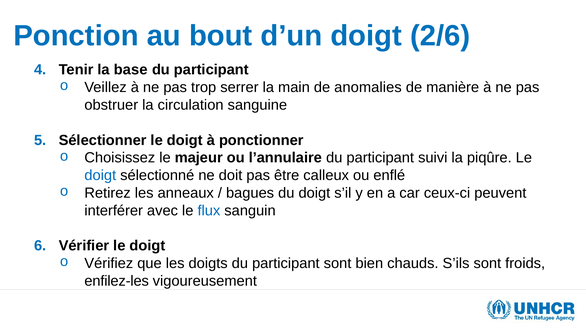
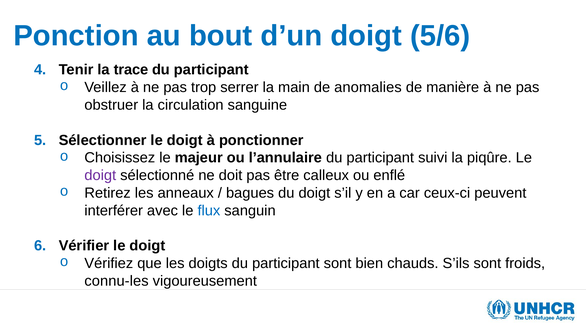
2/6: 2/6 -> 5/6 (440, 36)
base: base -> trace (131, 70)
doigt colour: blue -> purple (100, 175)
enfilez-les: enfilez-les -> connu-les (116, 281)
